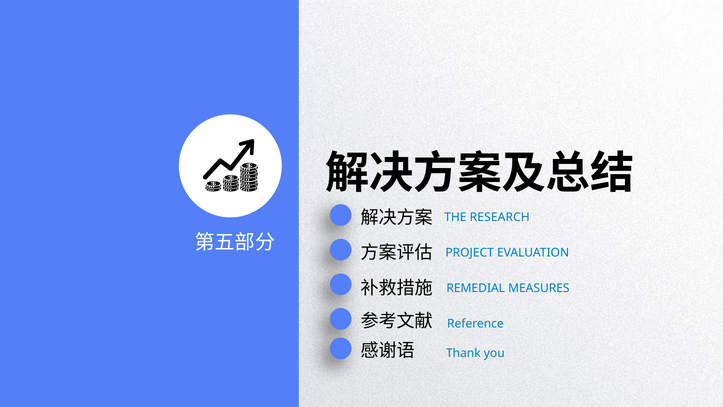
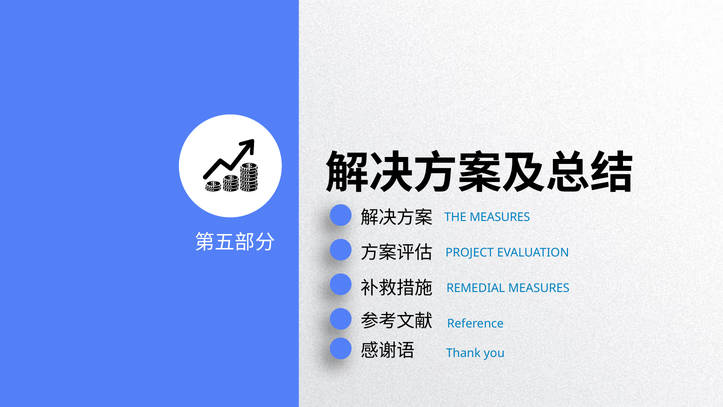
THE RESEARCH: RESEARCH -> MEASURES (500, 217)
